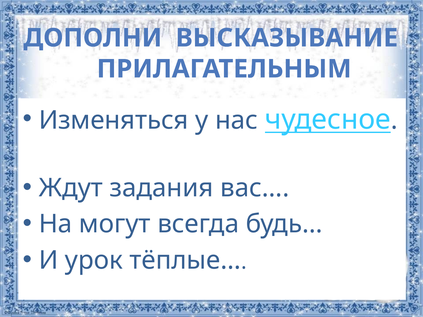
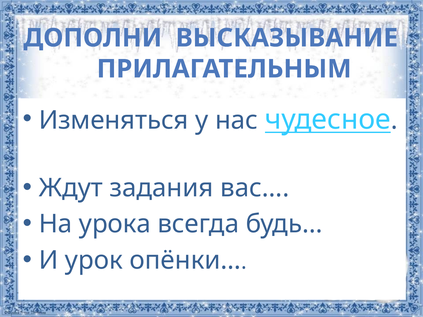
могут: могут -> урока (115, 224)
тёплые…: тёплые… -> опёнки… (185, 260)
